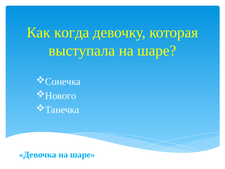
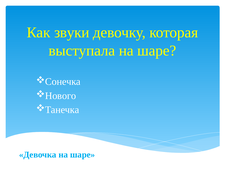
когда: когда -> звуки (72, 32)
